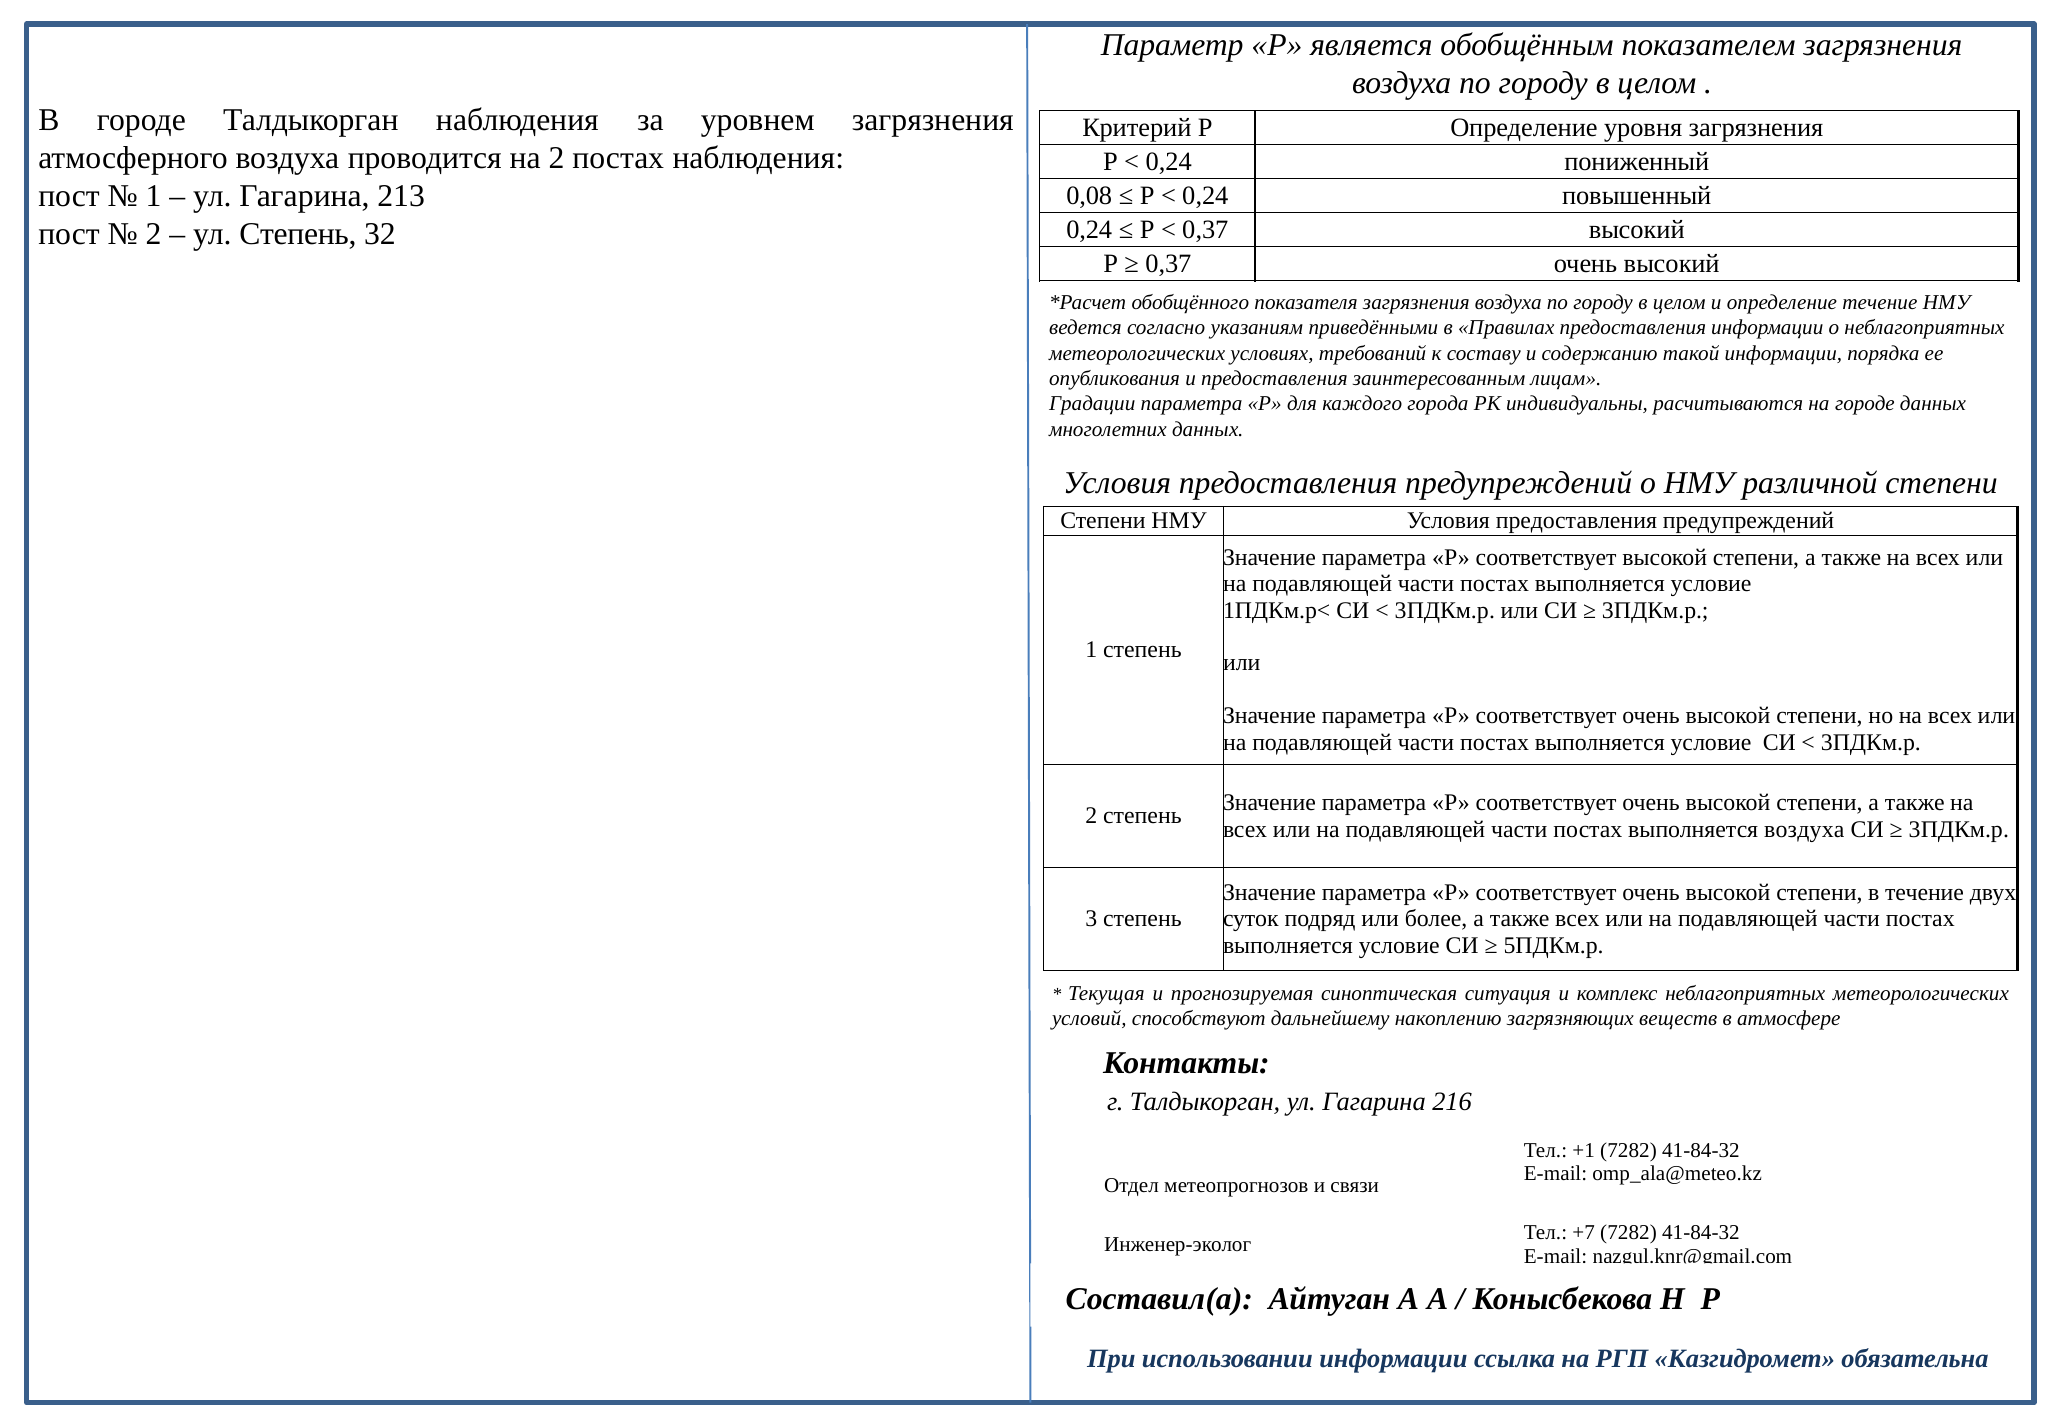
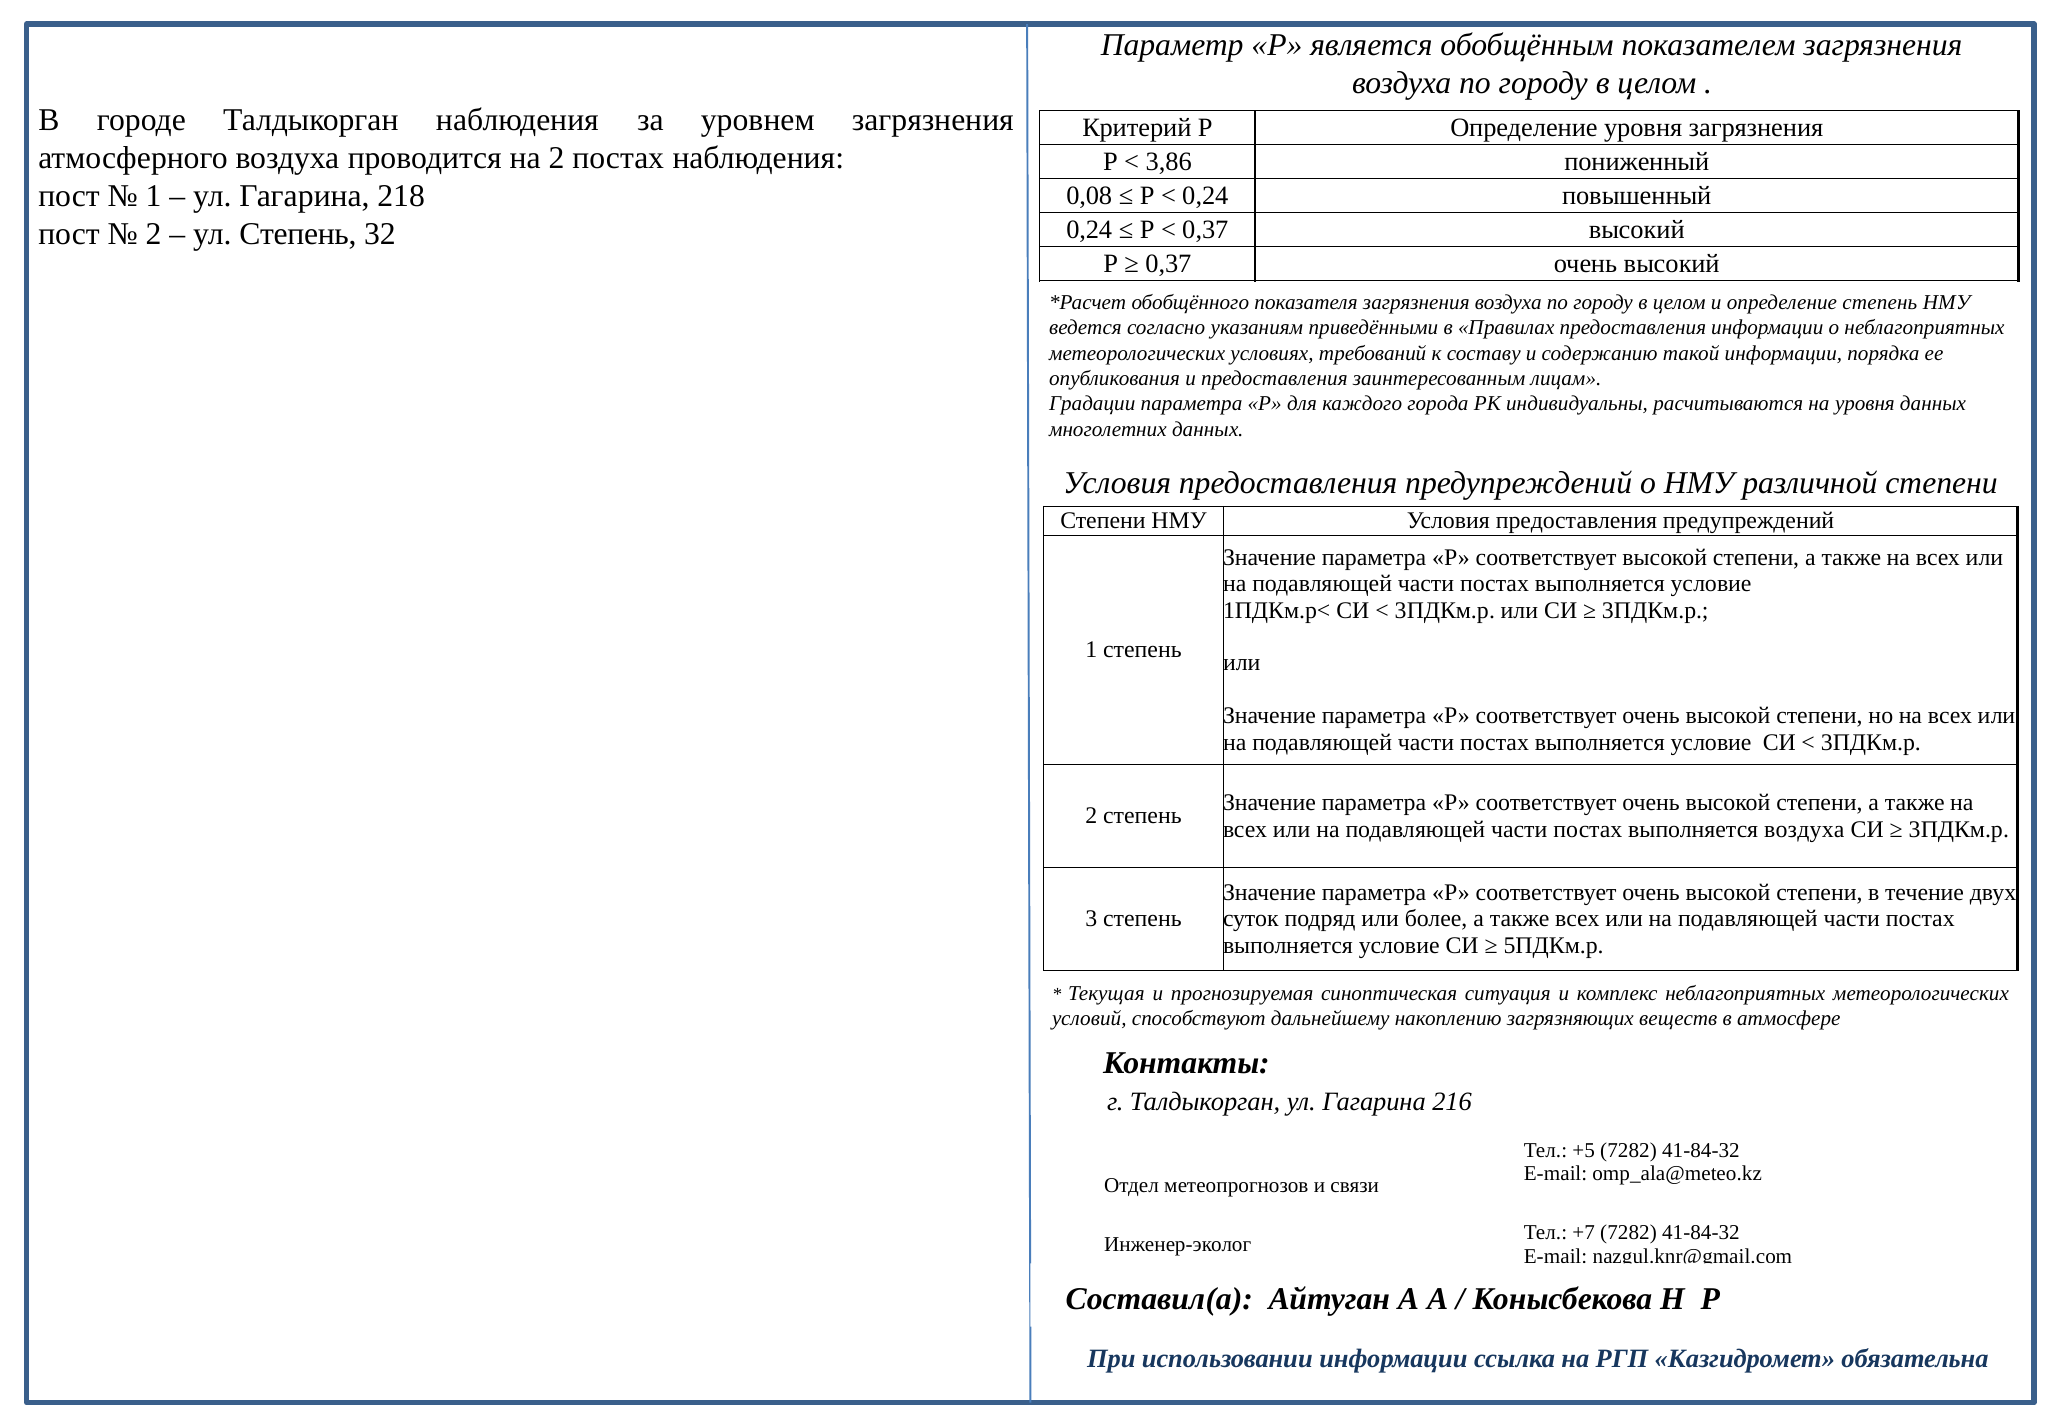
0,24: 0,24 -> 3,86 (1169, 162)
213: 213 -> 218 (401, 196)
определение течение: течение -> степень (1880, 303)
на городе: городе -> уровня (1865, 404)
+1: +1 -> +5 (1584, 1150)
